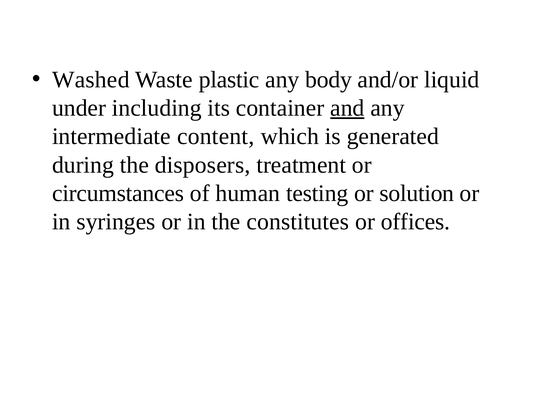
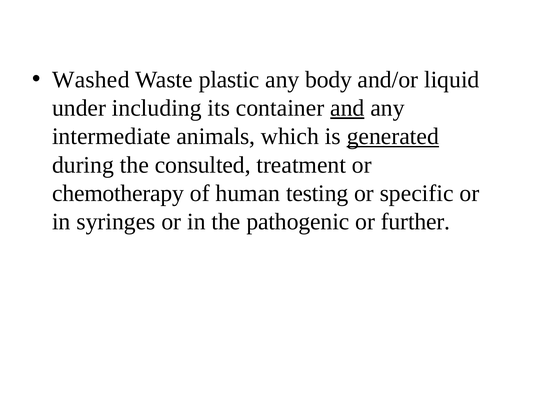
content: content -> animals (216, 137)
generated underline: none -> present (393, 137)
disposers: disposers -> consulted (203, 165)
circumstances: circumstances -> chemotherapy (118, 194)
solution: solution -> specific (417, 194)
constitutes: constitutes -> pathogenic (298, 222)
offices: offices -> further (416, 222)
